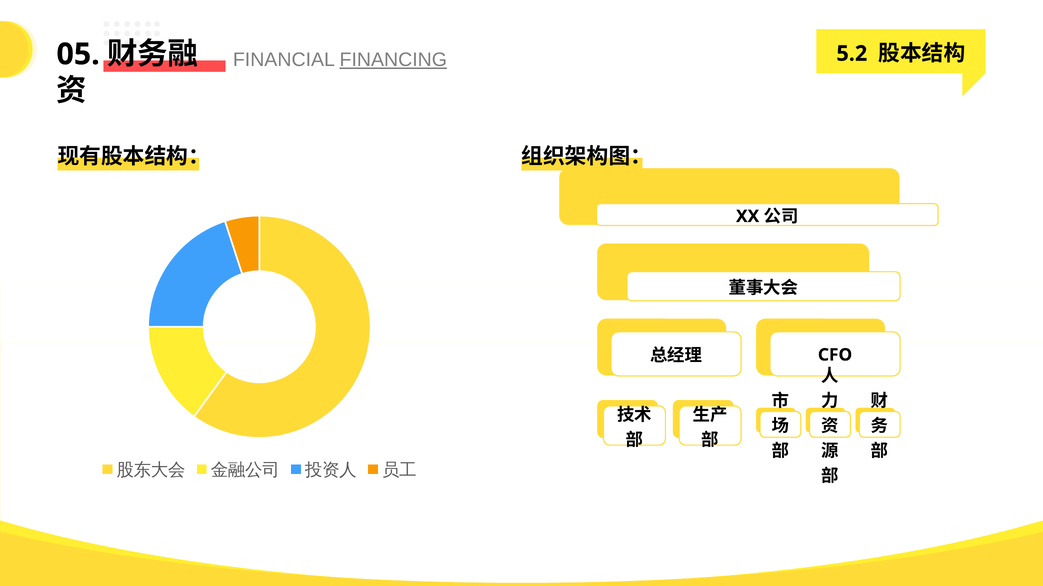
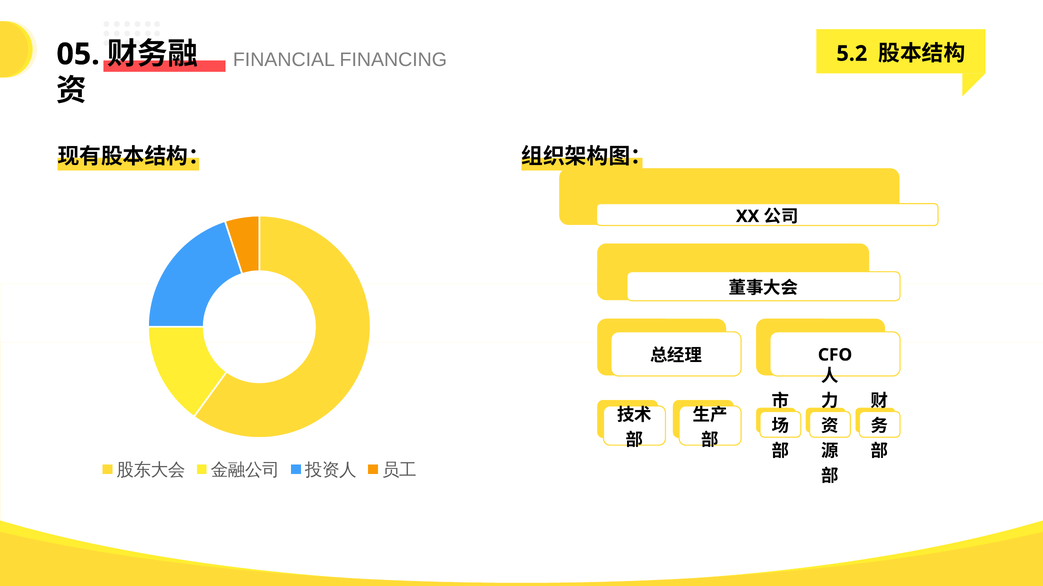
FINANCING underline: present -> none (393, 60)
